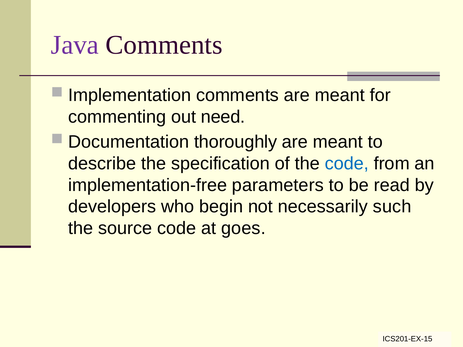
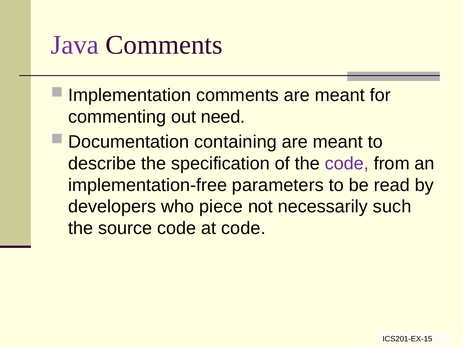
thoroughly: thoroughly -> containing (236, 142)
code colour: blue -> purple (347, 164)
begin: begin -> piece (221, 207)
at goes: goes -> code (243, 228)
